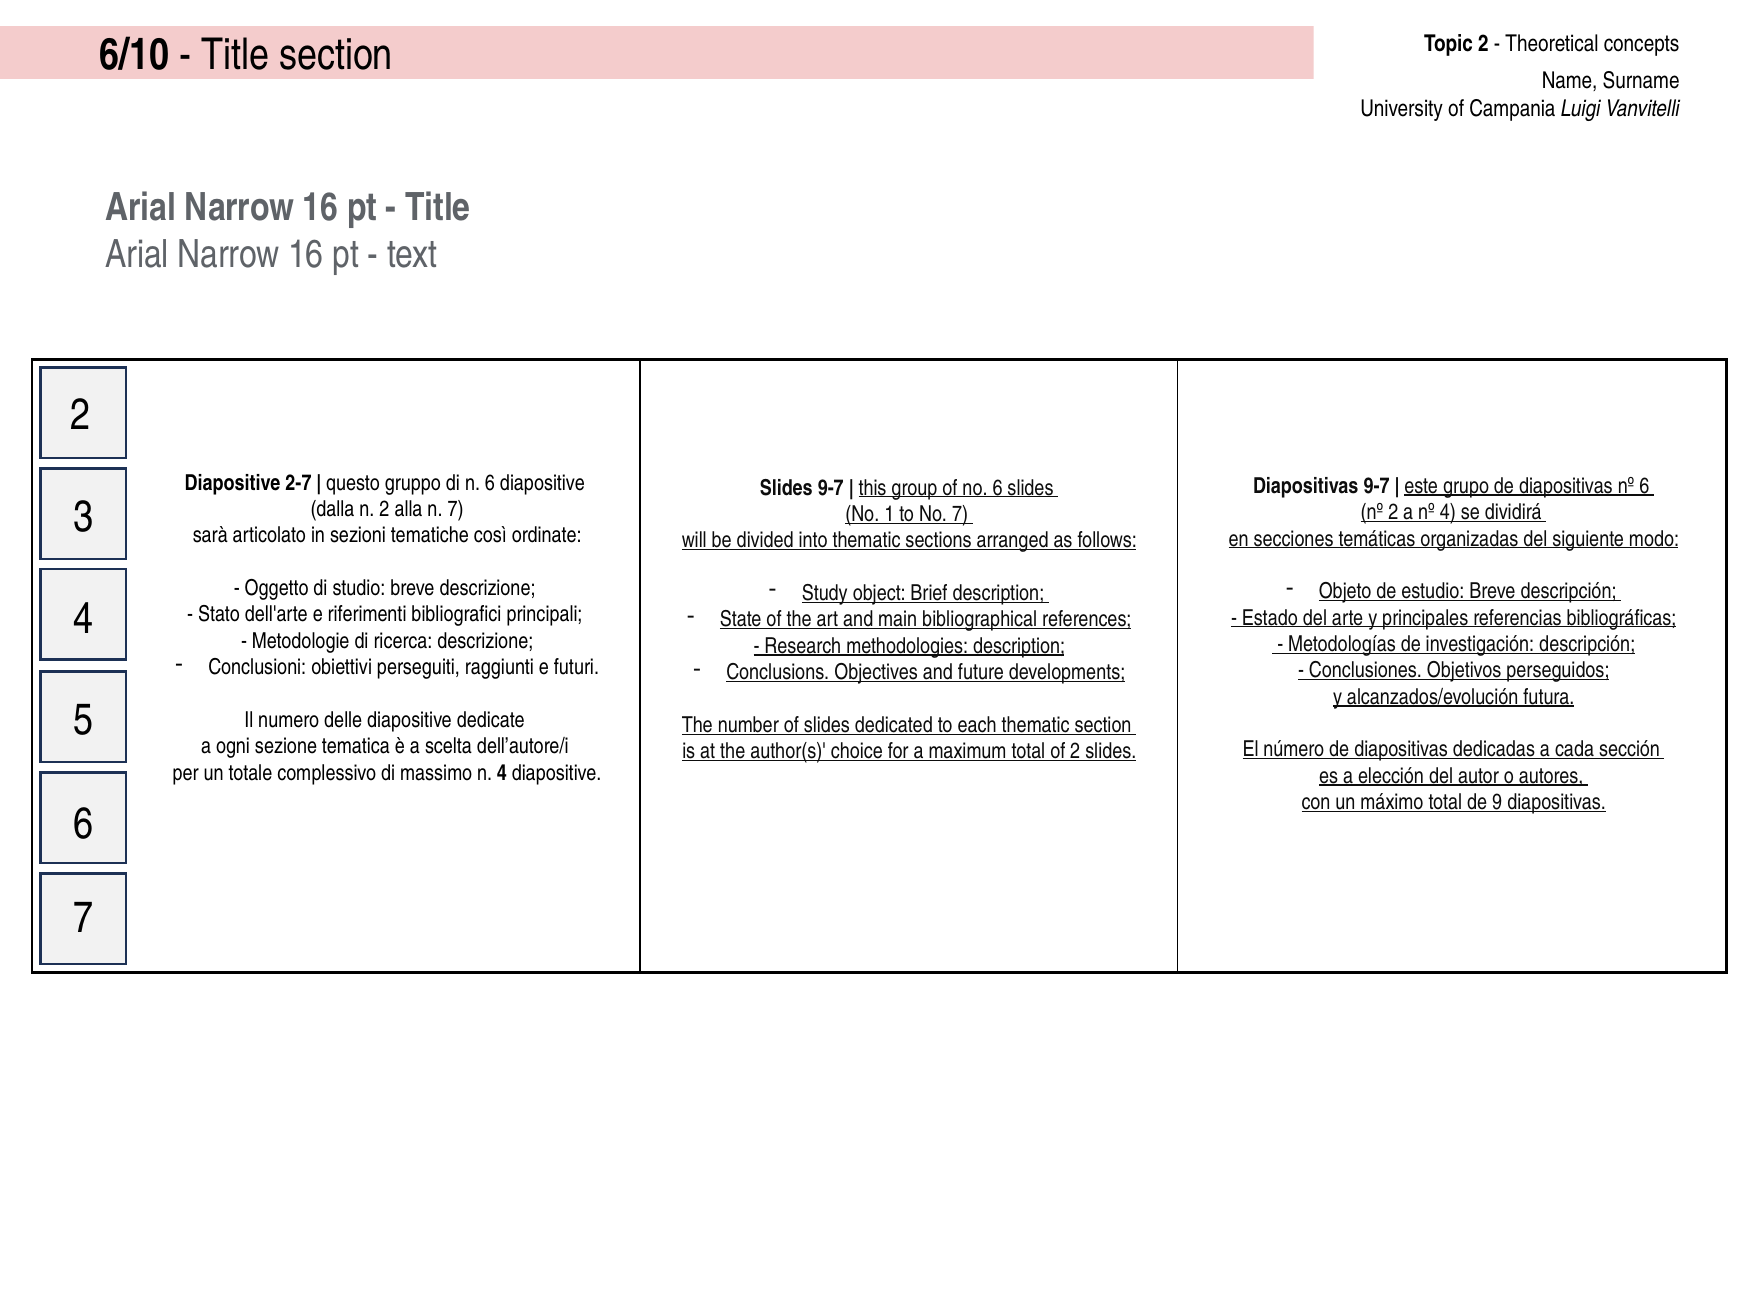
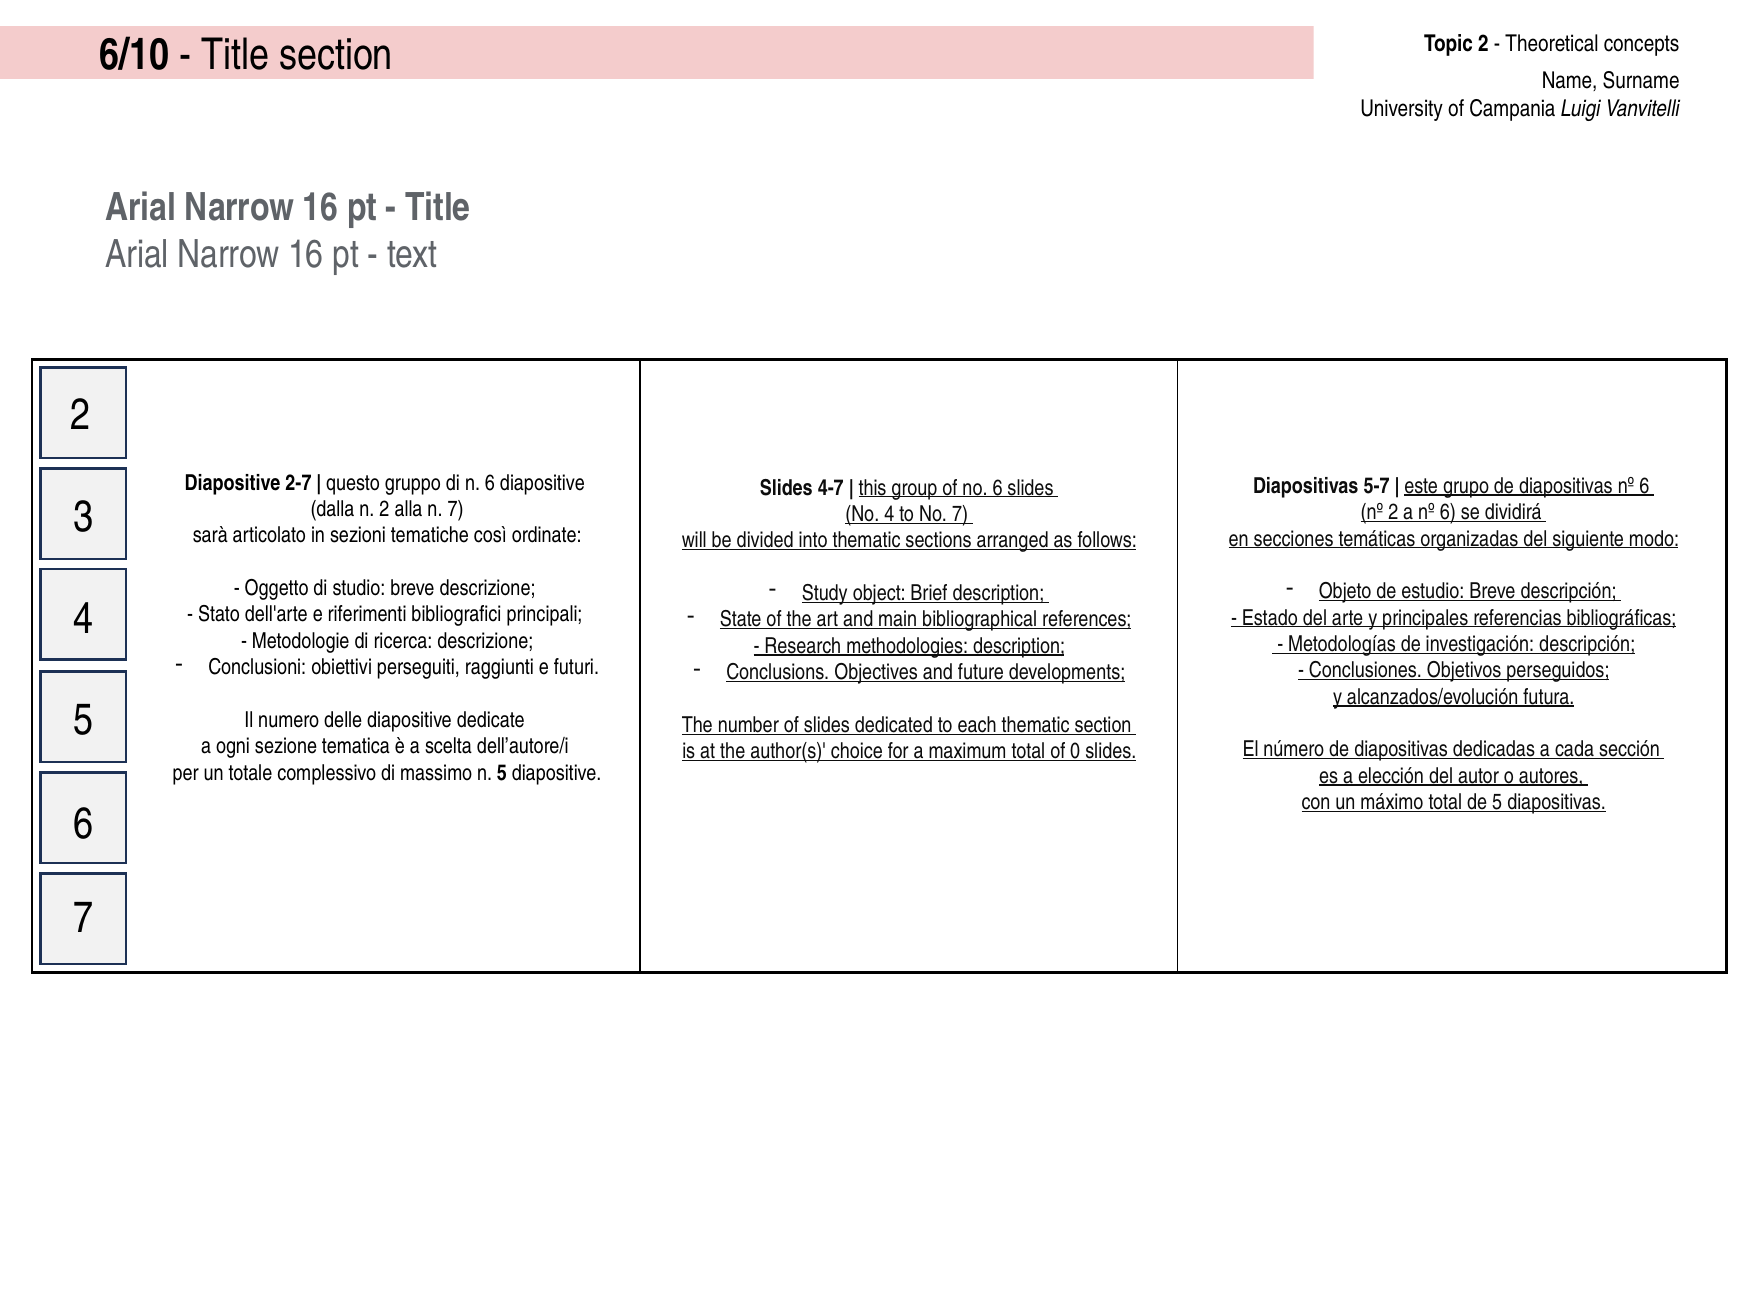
Diapositivas 9-7: 9-7 -> 5-7 (1377, 486)
Slides 9-7: 9-7 -> 4-7 (831, 488)
a nº 4: 4 -> 6 (1448, 513)
No 1: 1 -> 4 (889, 514)
of 2: 2 -> 0 (1075, 752)
n 4: 4 -> 5 (502, 773)
de 9: 9 -> 5 (1497, 803)
